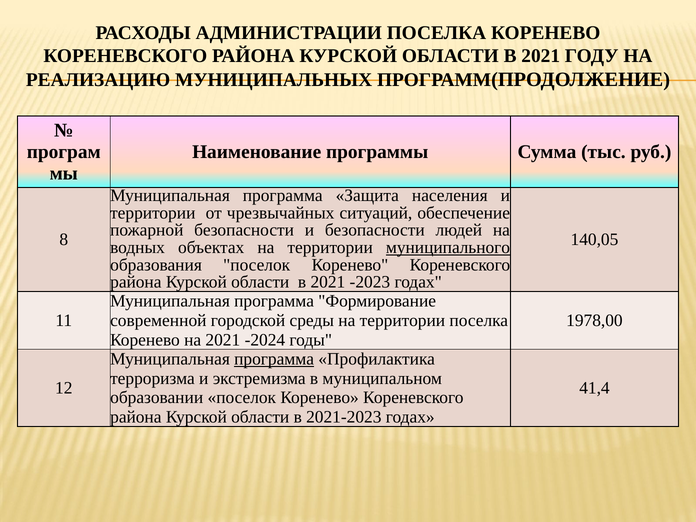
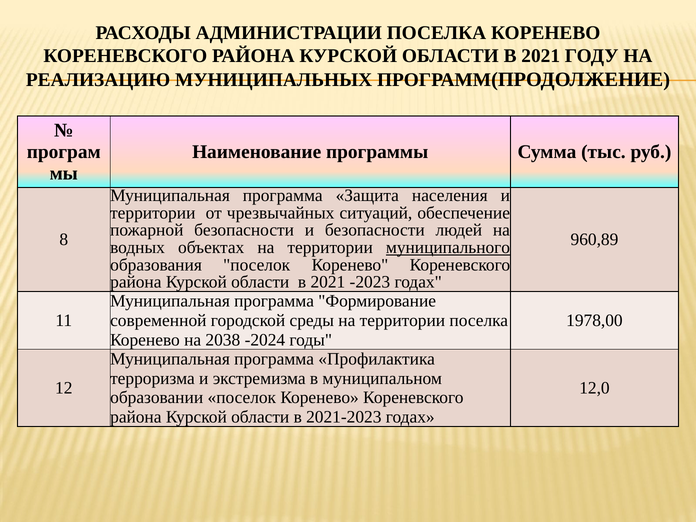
140,05: 140,05 -> 960,89 (594, 240)
на 2021: 2021 -> 2038 (223, 340)
программа underline: present -> none (274, 359)
41,4: 41,4 -> 12,0 (594, 388)
